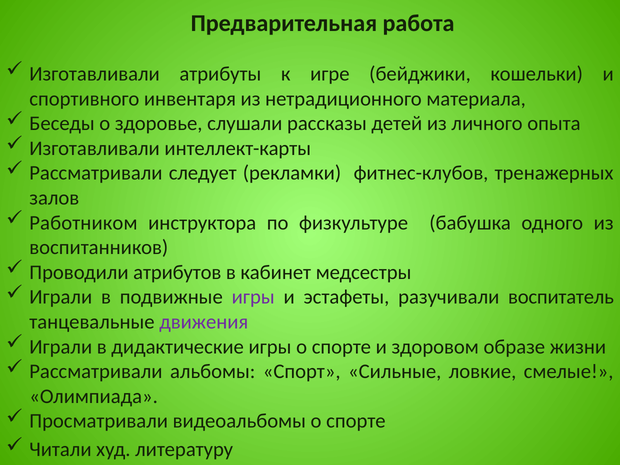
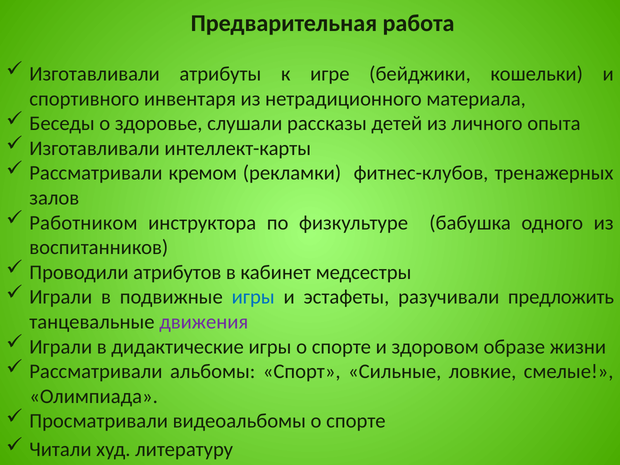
следует: следует -> кремом (203, 173)
игры colour: purple -> blue (253, 297)
воспитатель: воспитатель -> предложить (561, 297)
